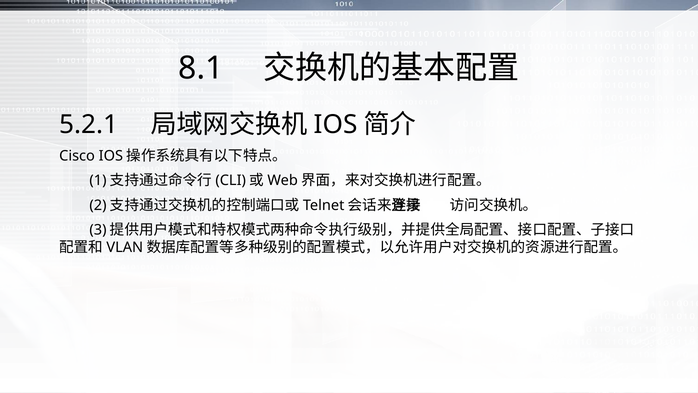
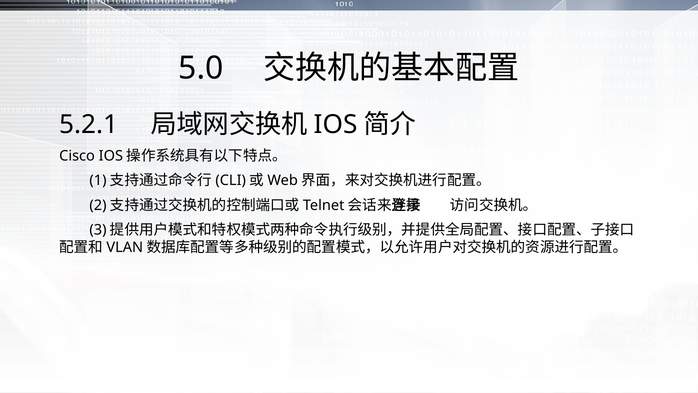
8.1: 8.1 -> 5.0 (201, 68)
